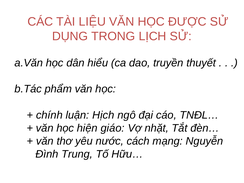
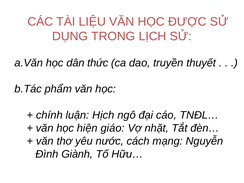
hiểu: hiểu -> thức (98, 63)
Trung: Trung -> Giành (77, 154)
